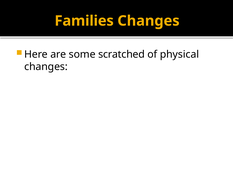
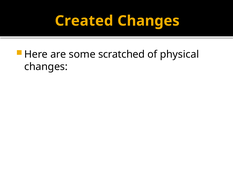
Families: Families -> Created (84, 21)
